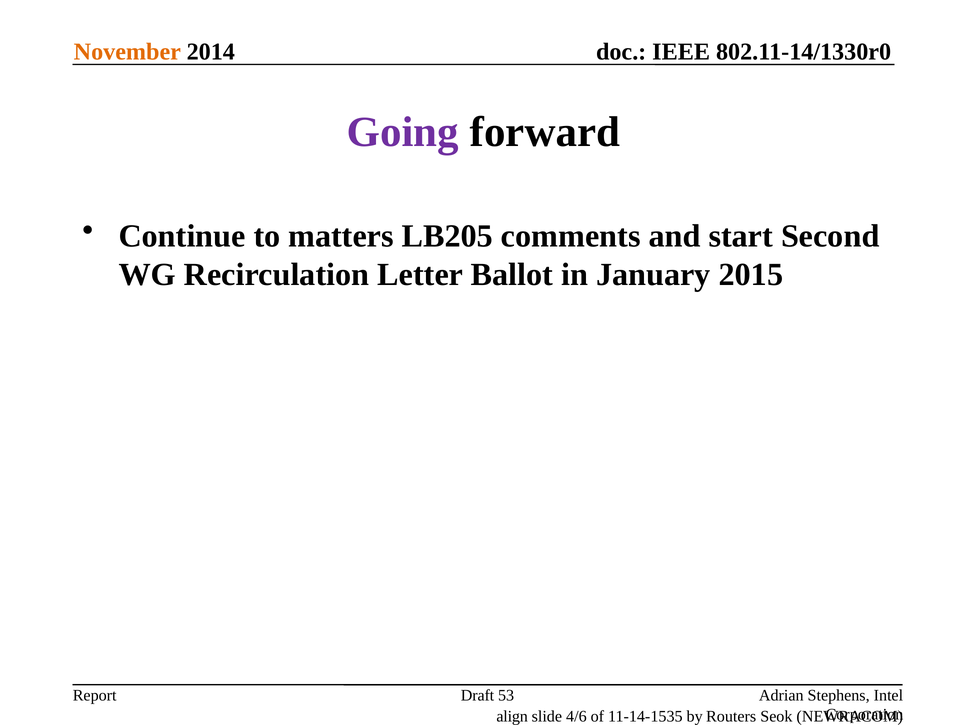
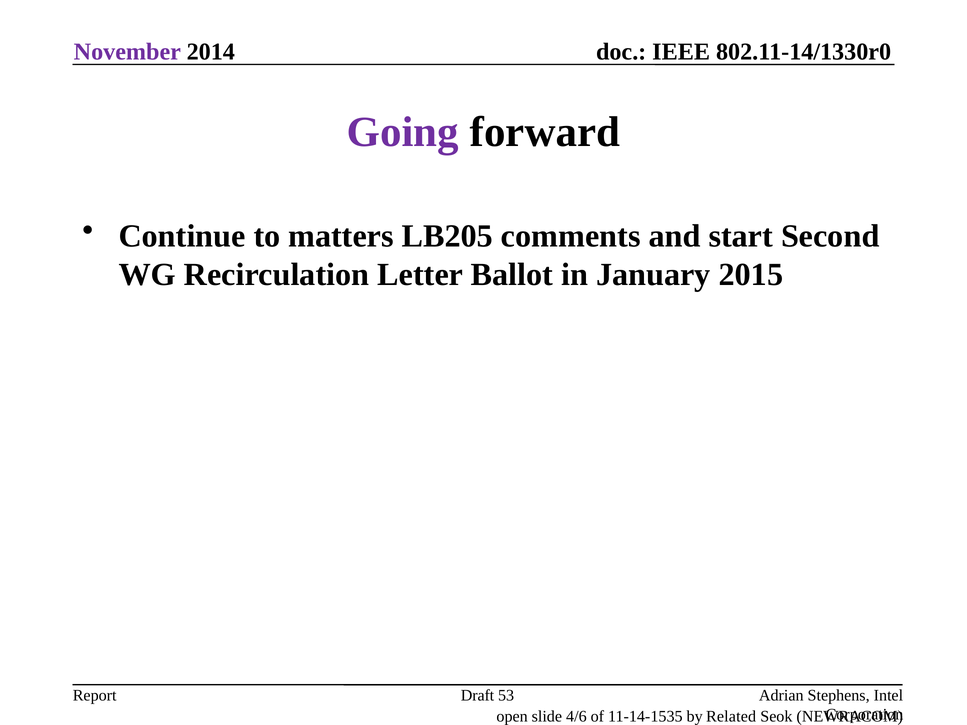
November colour: orange -> purple (127, 52)
align: align -> open (512, 717)
Routers: Routers -> Related (731, 717)
